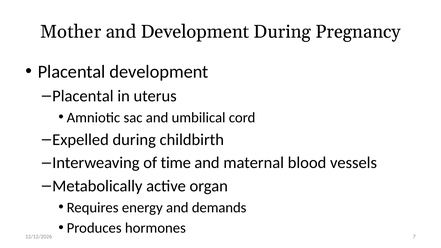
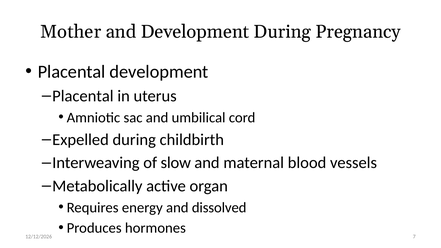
time: time -> slow (176, 163)
demands: demands -> dissolved (219, 208)
